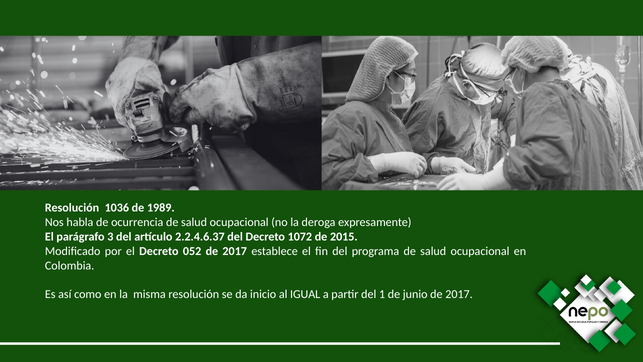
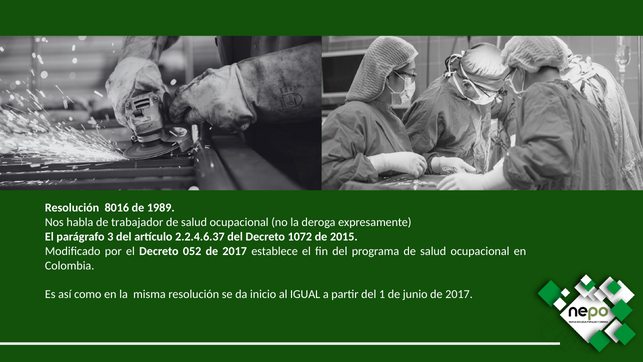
1036: 1036 -> 8016 (117, 207)
ocurrencia: ocurrencia -> trabajador (137, 222)
